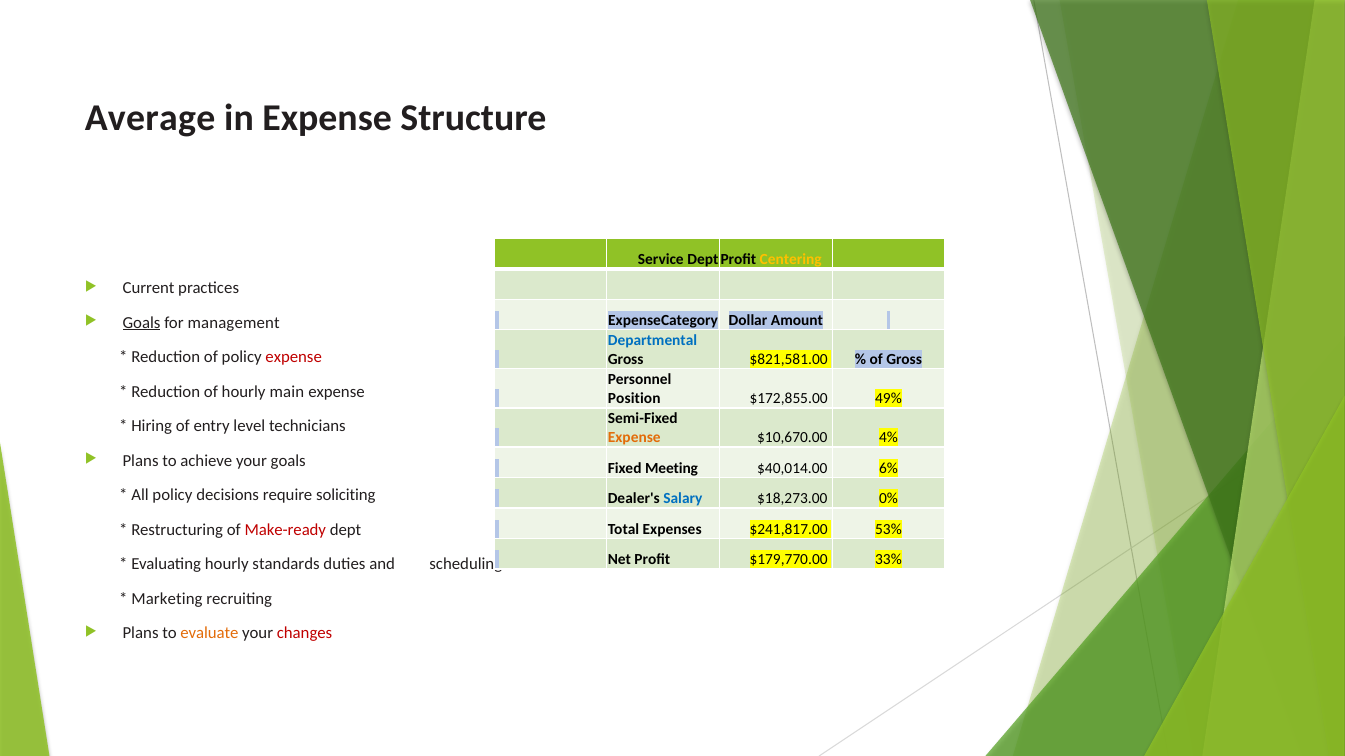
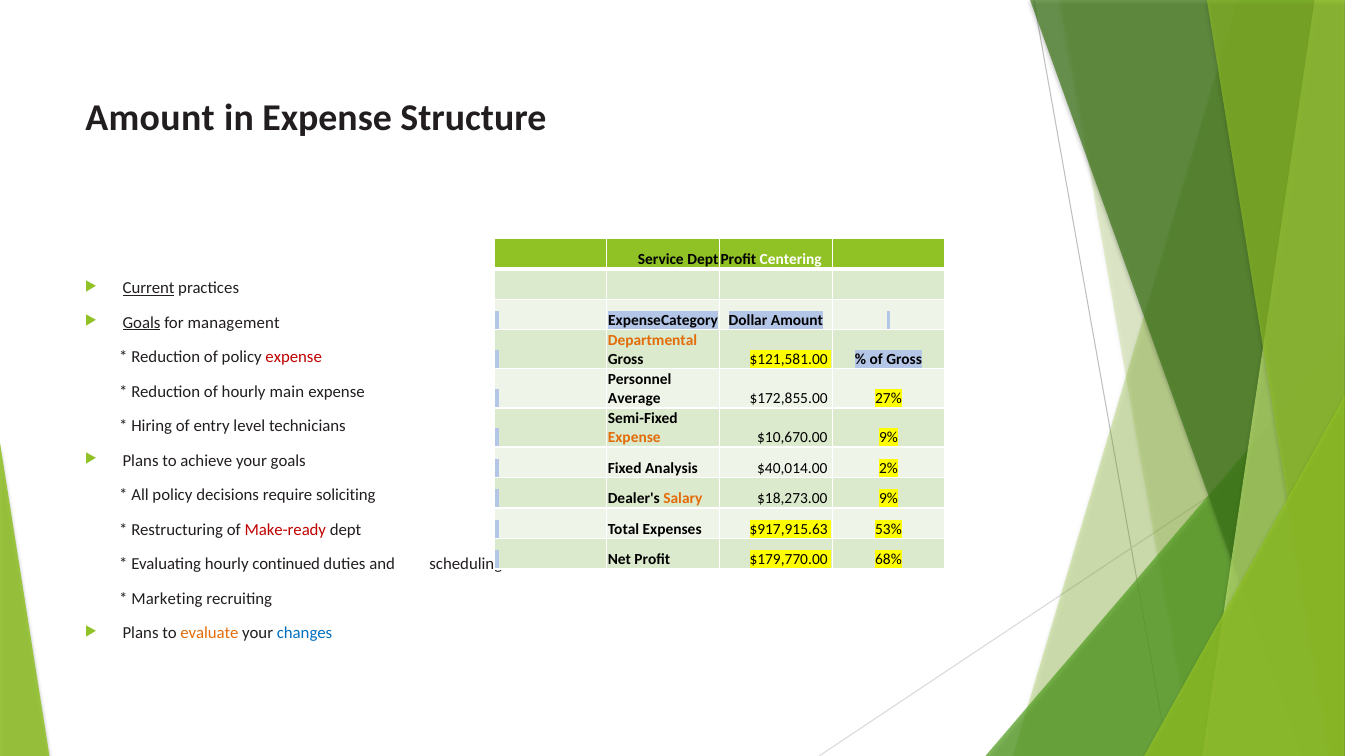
Average: Average -> Amount (150, 118)
Centering colour: yellow -> white (791, 260)
Current underline: none -> present (149, 288)
Departmental colour: blue -> orange (653, 341)
$821,581.00: $821,581.00 -> $121,581.00 (789, 360)
Position: Position -> Average (634, 399)
49%: 49% -> 27% (888, 399)
$10,670.00 4%: 4% -> 9% (889, 438)
Meeting: Meeting -> Analysis (671, 469)
6%: 6% -> 2% (889, 469)
Salary colour: blue -> orange (683, 499)
$18,273.00 0%: 0% -> 9% (889, 499)
$241,817.00: $241,817.00 -> $917,915.63 (789, 530)
33%: 33% -> 68% (888, 560)
standards: standards -> continued (286, 564)
changes colour: red -> blue (305, 633)
